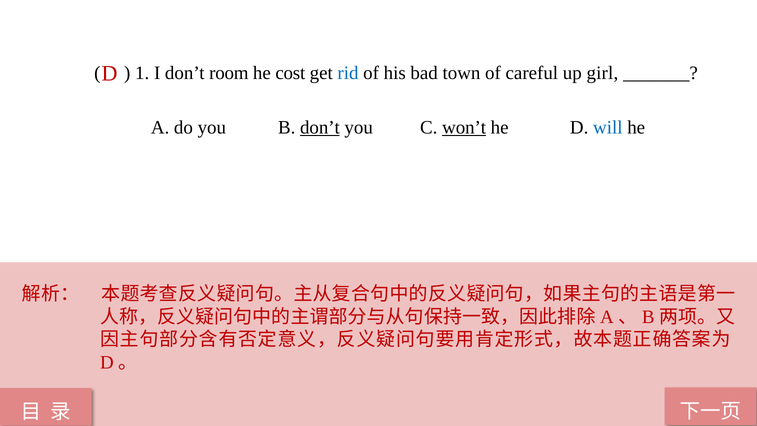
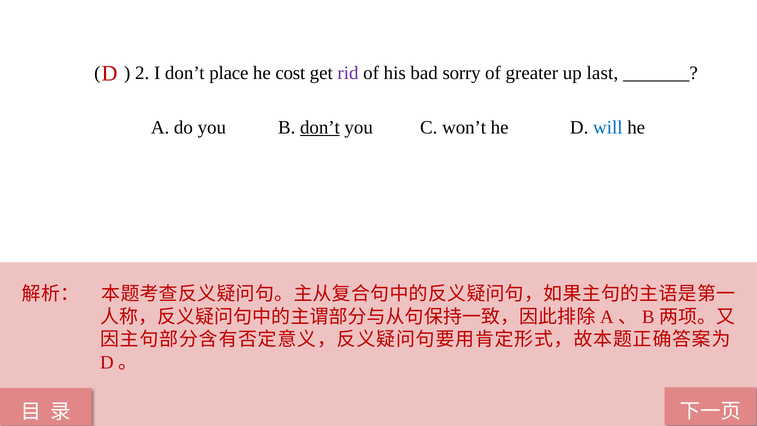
1: 1 -> 2 (142, 73)
room: room -> place (229, 73)
rid colour: blue -> purple (348, 73)
town: town -> sorry (462, 73)
careful: careful -> greater (532, 73)
girl: girl -> last (602, 73)
won’t underline: present -> none (464, 127)
